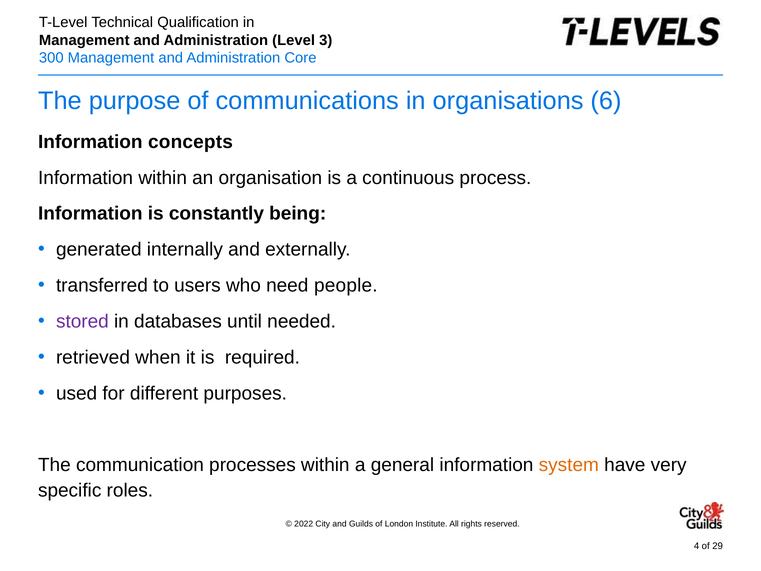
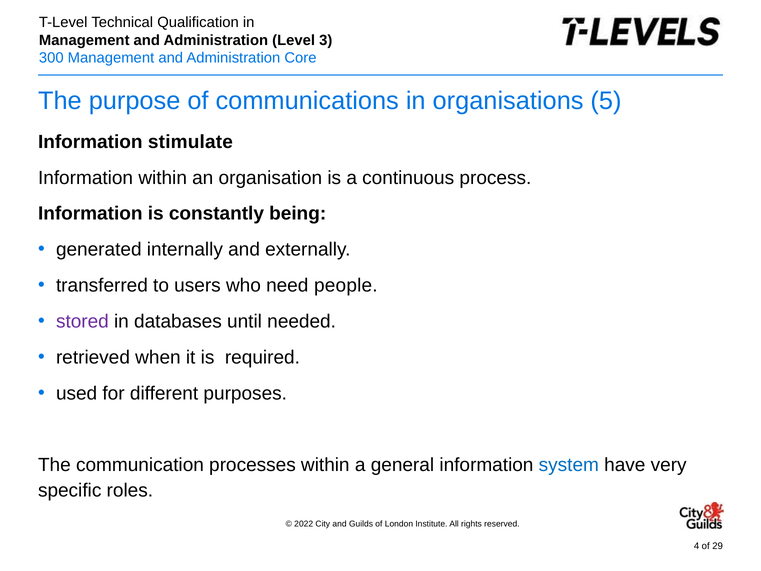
6: 6 -> 5 (606, 101)
concepts: concepts -> stimulate (190, 142)
system colour: orange -> blue (569, 465)
